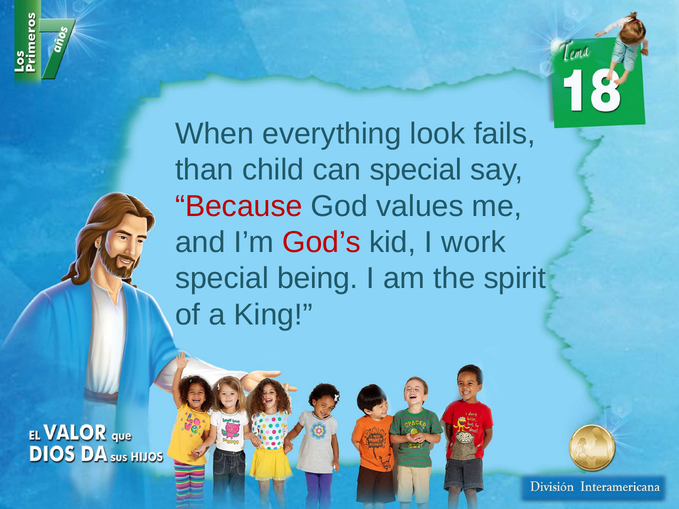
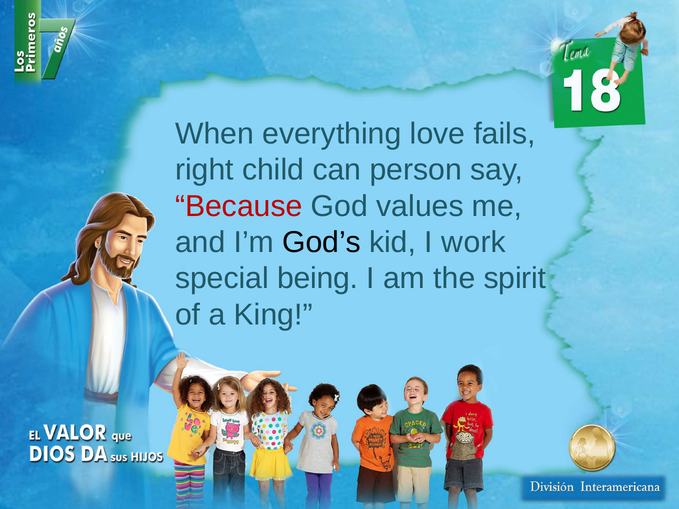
look: look -> love (438, 134)
than: than -> right (204, 170)
can special: special -> person (416, 170)
God’s colour: red -> black (322, 242)
